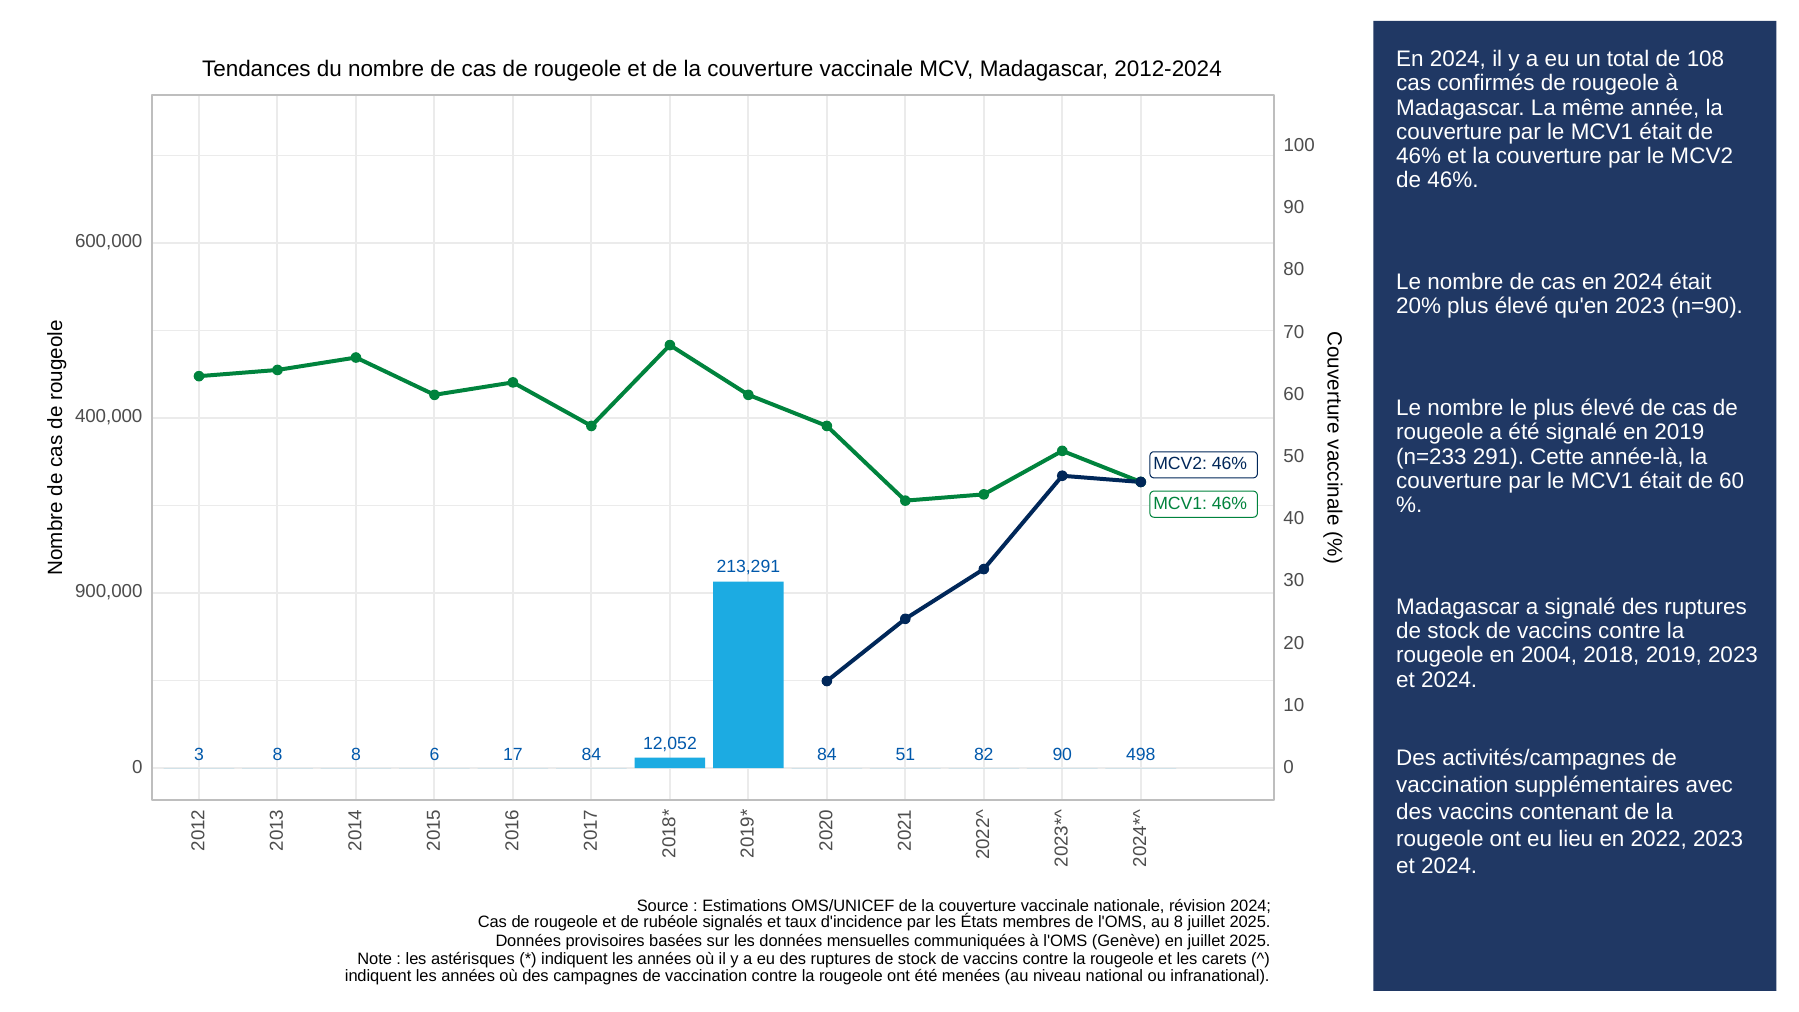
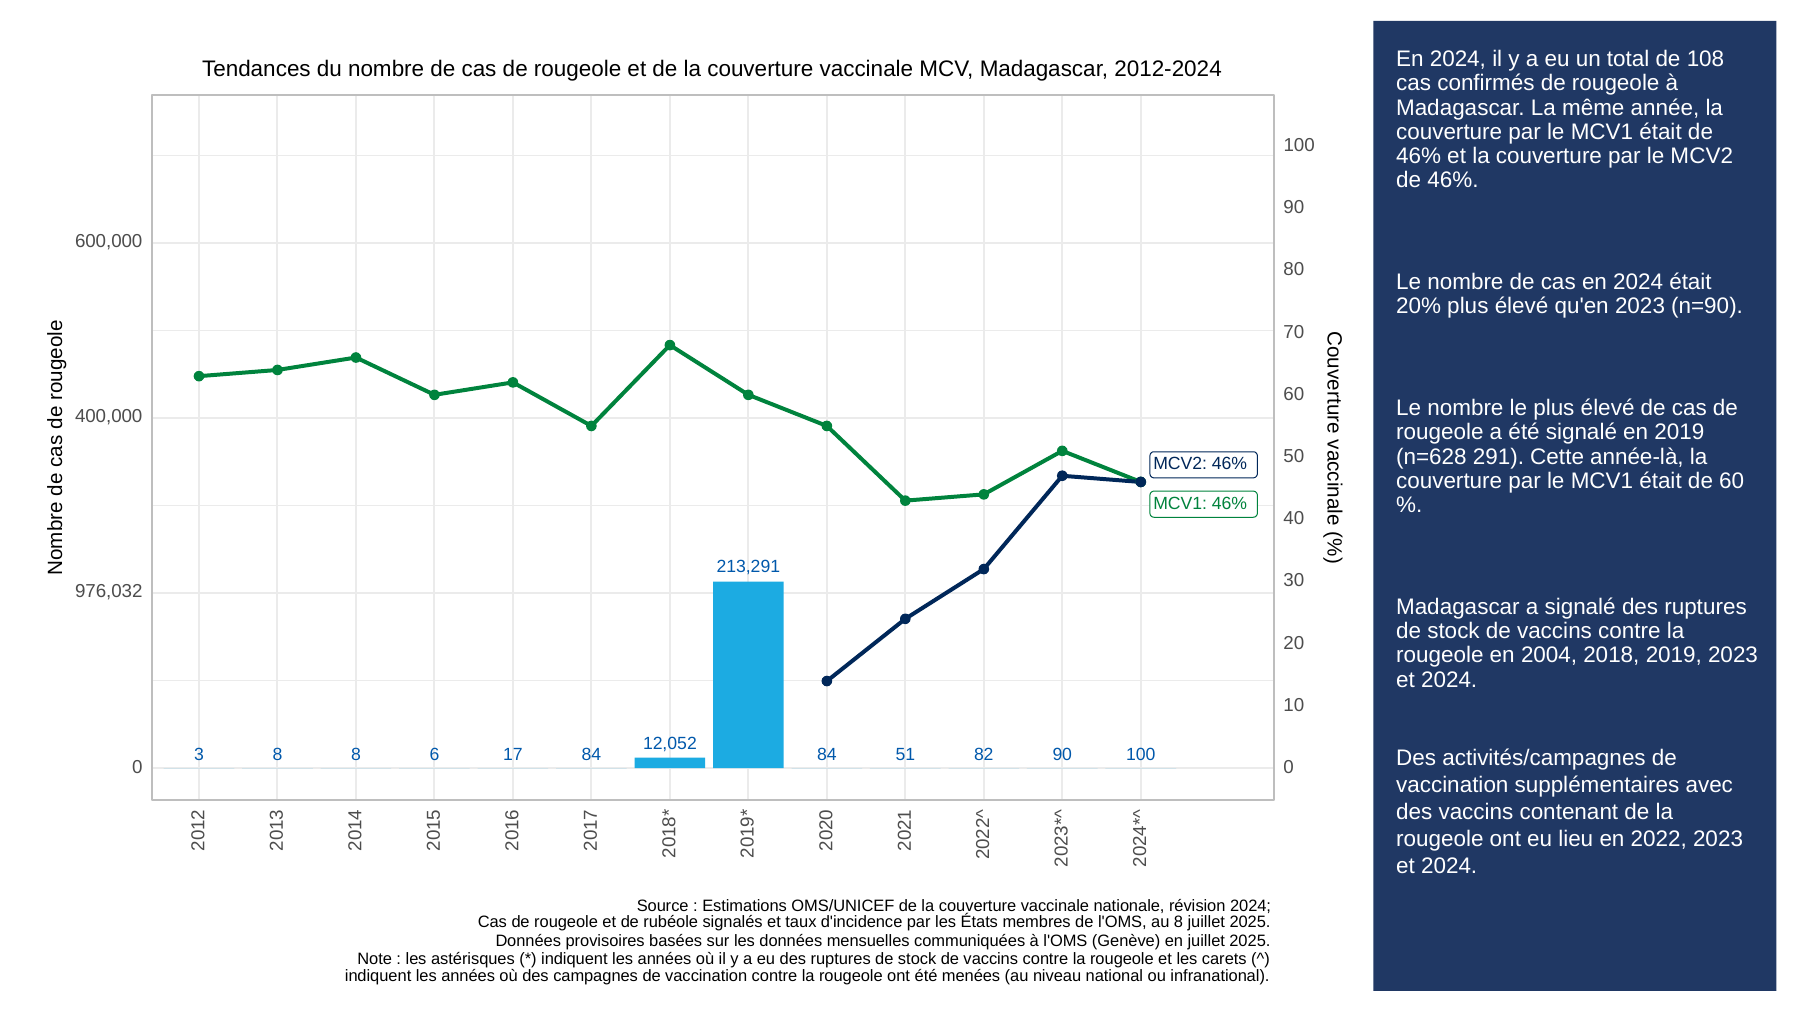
n=233: n=233 -> n=628 (1431, 457)
900,000: 900,000 -> 976,032 (109, 591)
82 90 498: 498 -> 100 (1141, 755)
